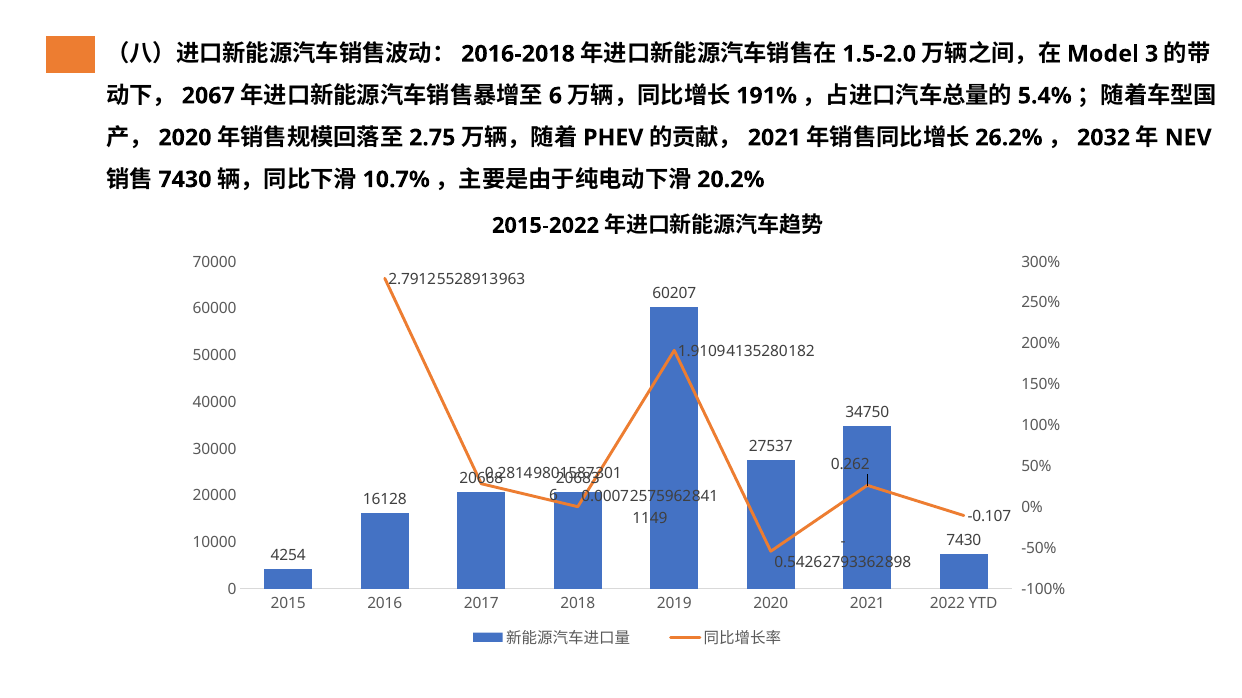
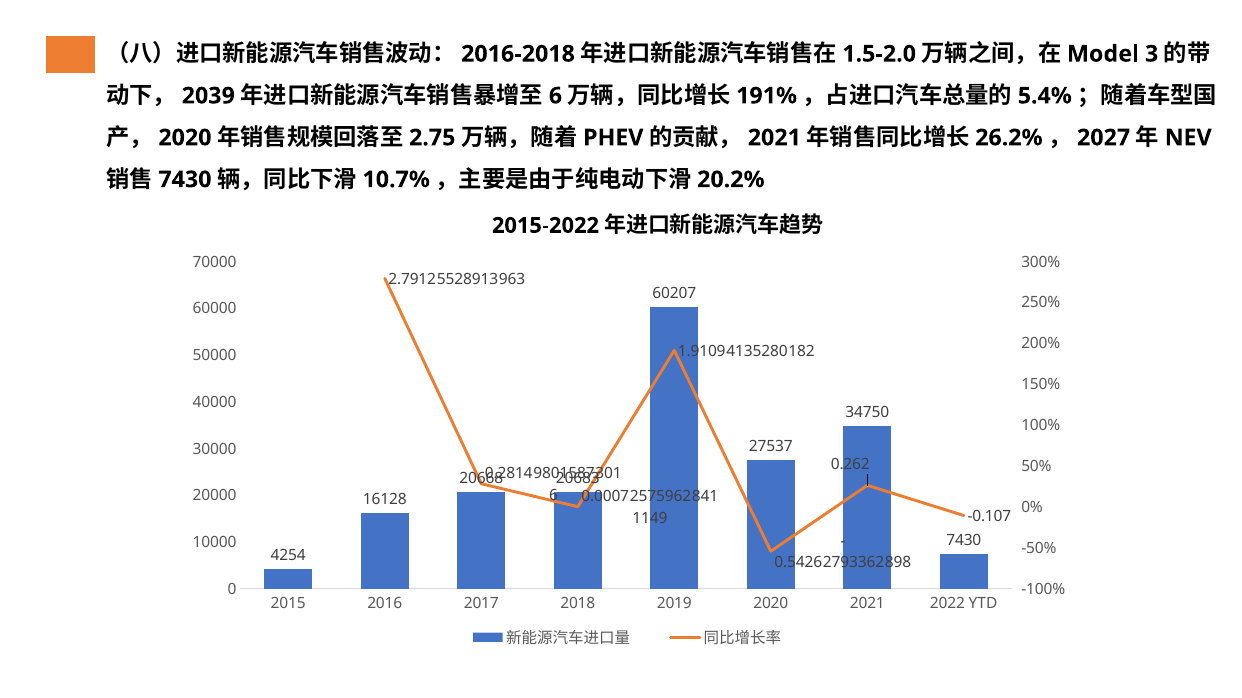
2067: 2067 -> 2039 (208, 96)
2032: 2032 -> 2027 (1104, 138)
